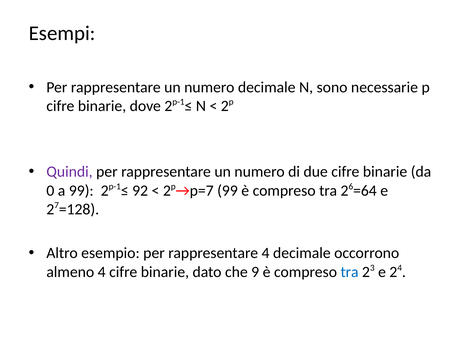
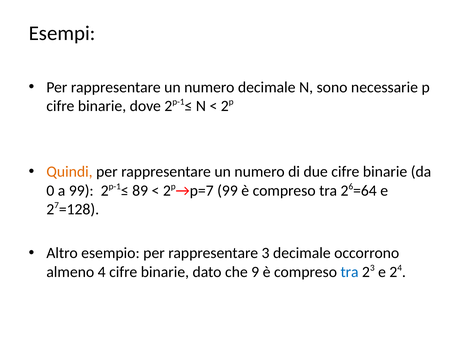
Quindi colour: purple -> orange (69, 172)
92: 92 -> 89 (140, 191)
rappresentare 4: 4 -> 3 (266, 253)
